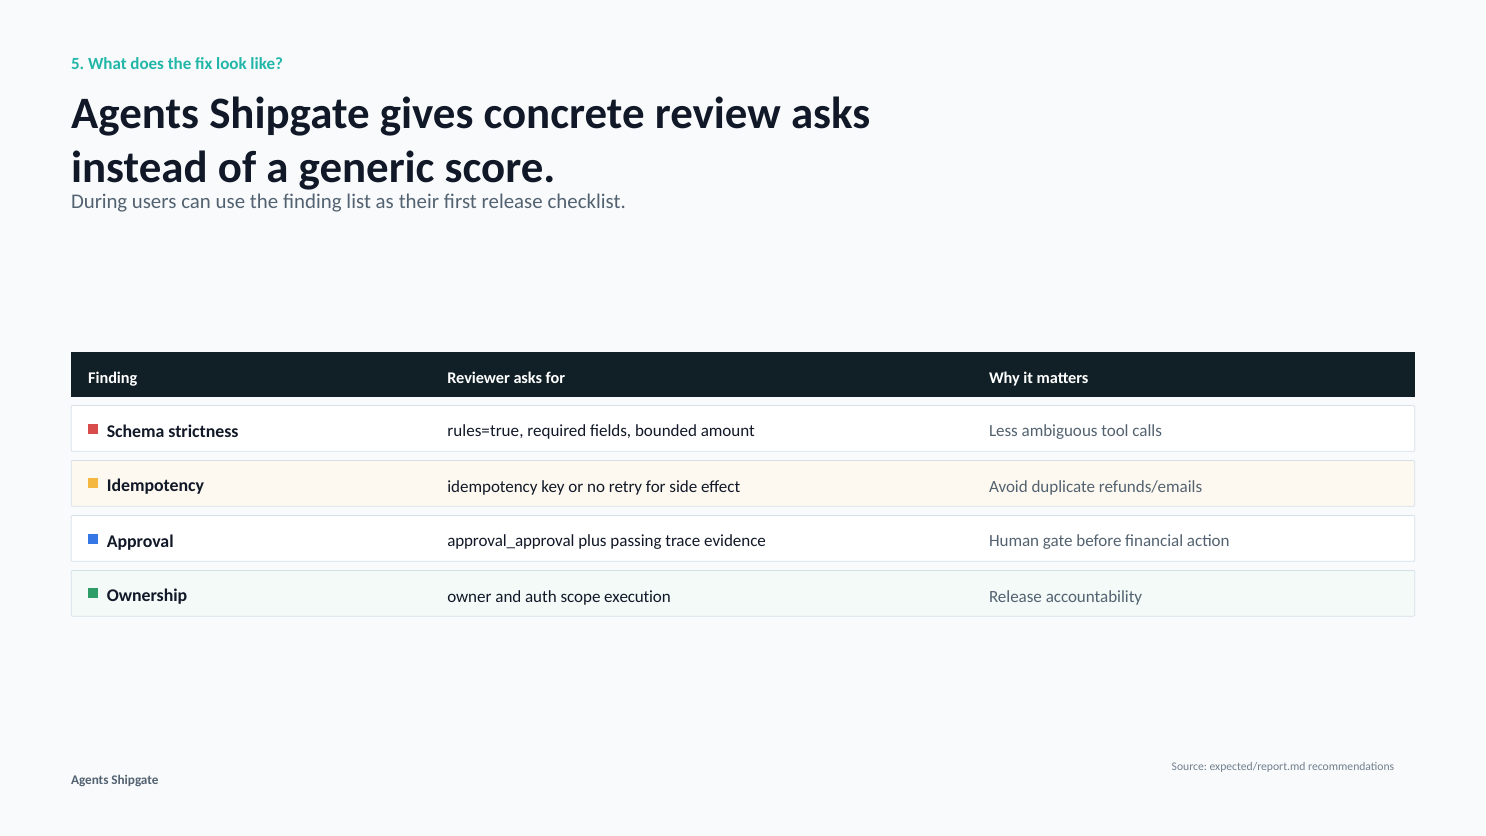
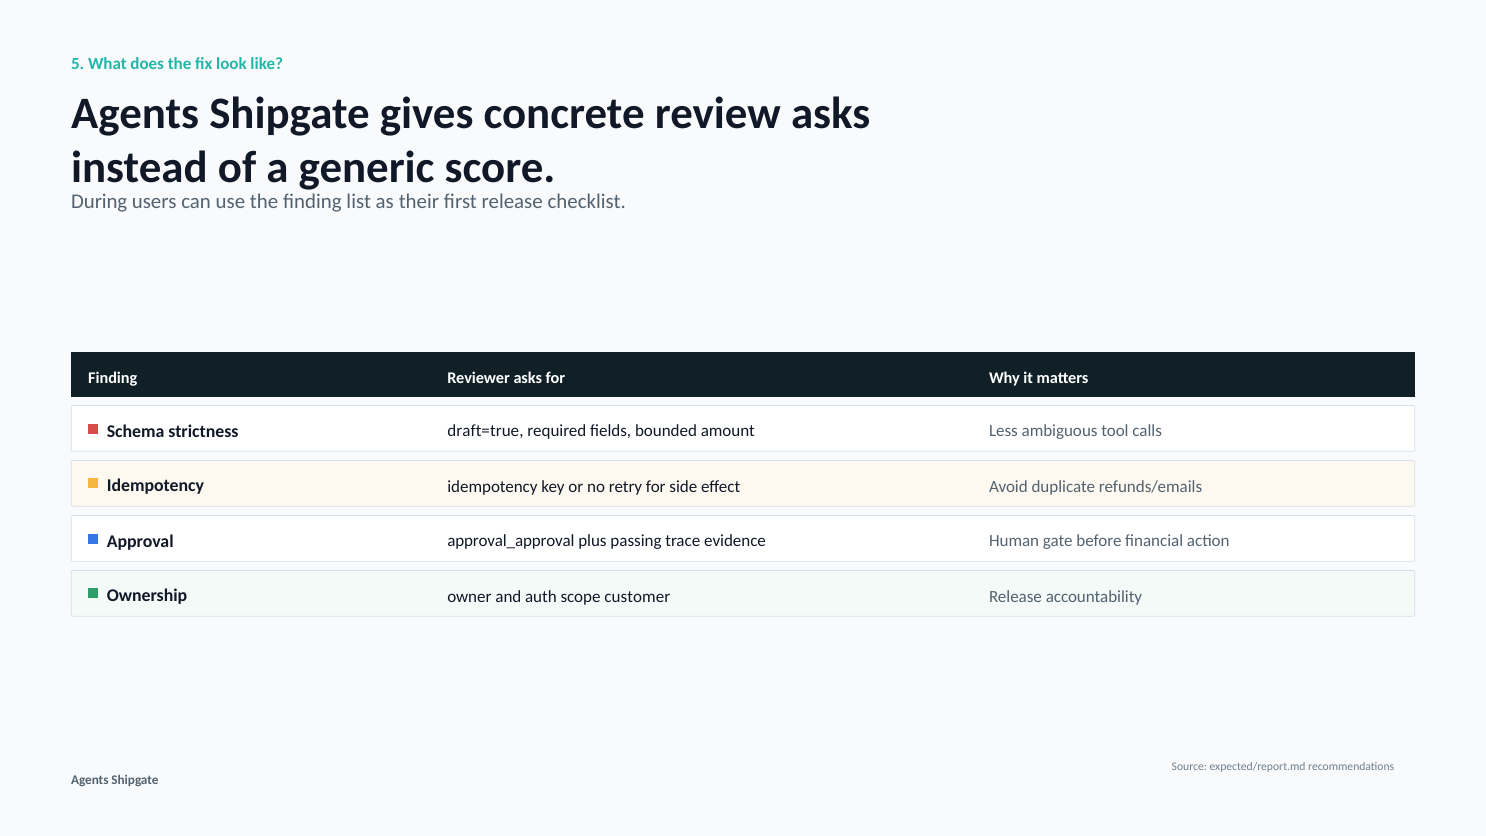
rules=true: rules=true -> draft=true (485, 431)
execution: execution -> customer (637, 597)
